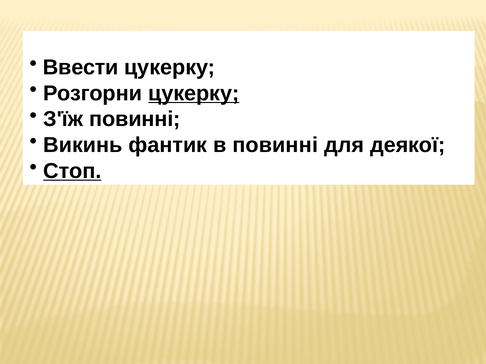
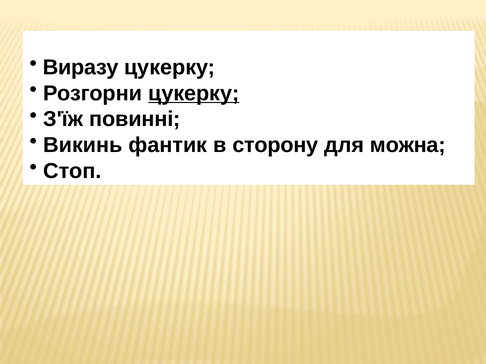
Ввести: Ввести -> Виразу (81, 67)
в повинні: повинні -> сторону (275, 145)
деякої: деякої -> можна (408, 145)
Стоп underline: present -> none (72, 171)
